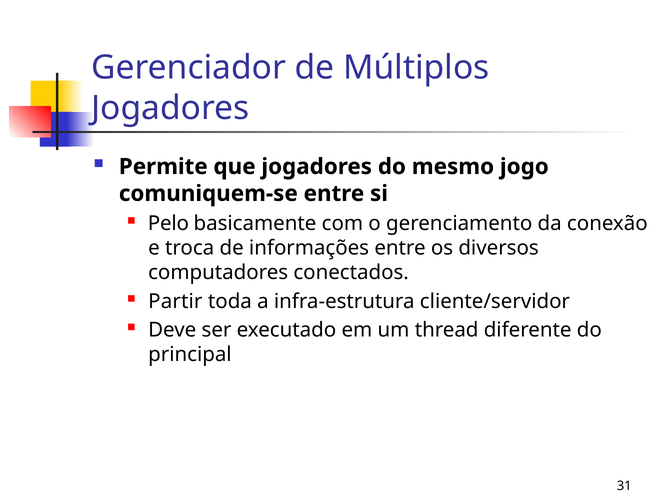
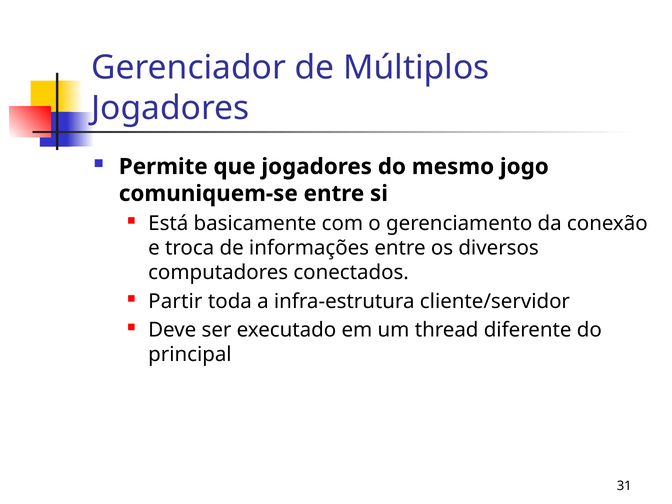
Pelo: Pelo -> Está (168, 223)
